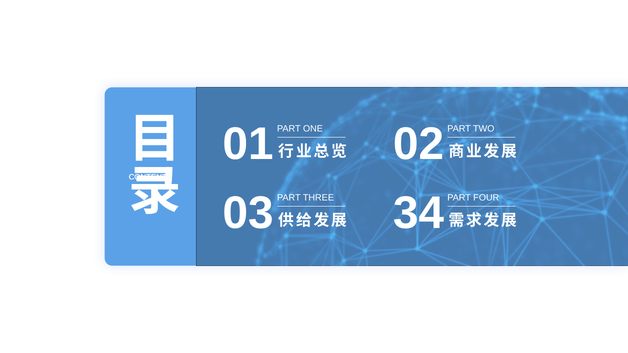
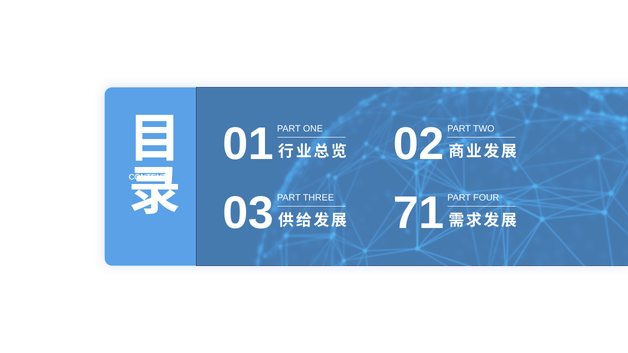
34: 34 -> 71 (419, 213)
